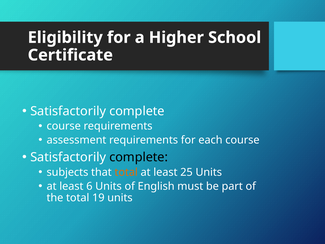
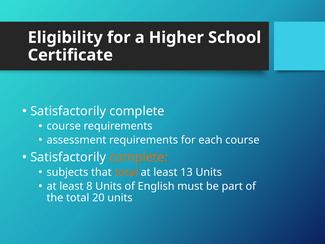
complete colour: black -> orange (139, 157)
25: 25 -> 13 (186, 172)
6: 6 -> 8 (89, 186)
19: 19 -> 20 (98, 198)
